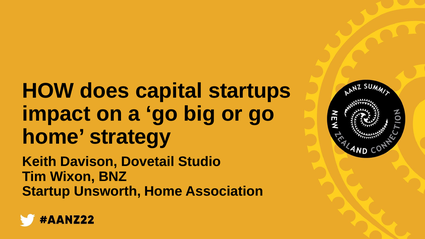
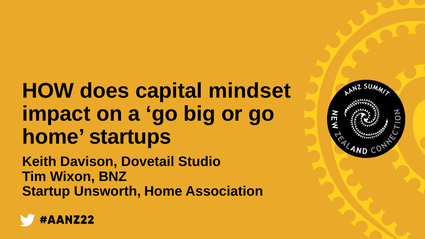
startups: startups -> mindset (250, 91)
strategy: strategy -> startups (130, 137)
